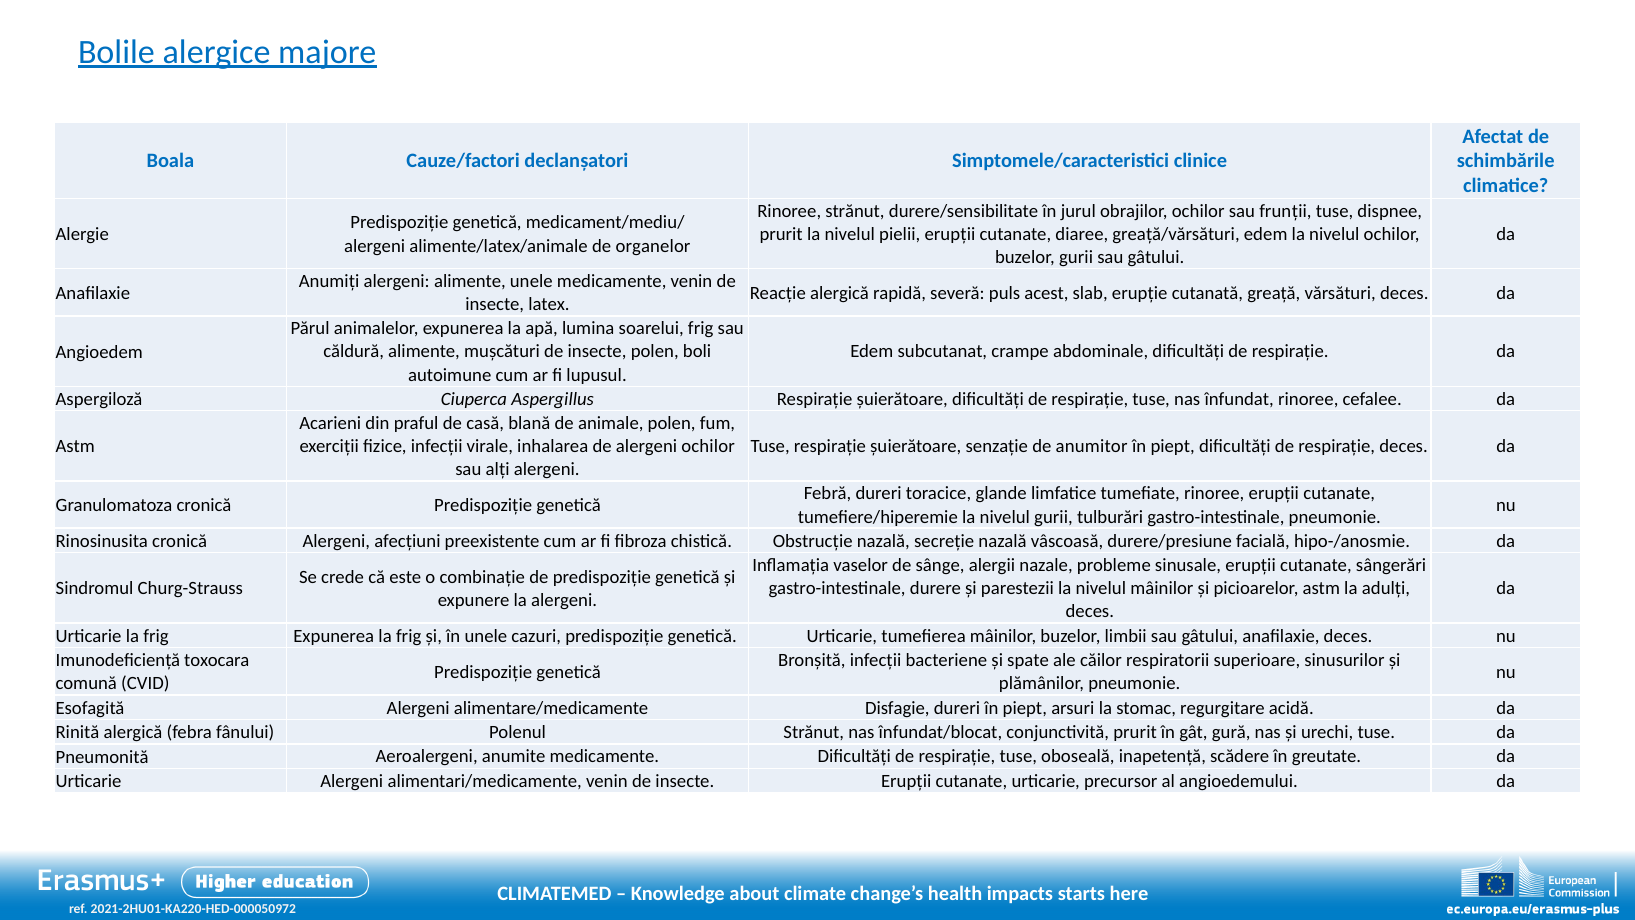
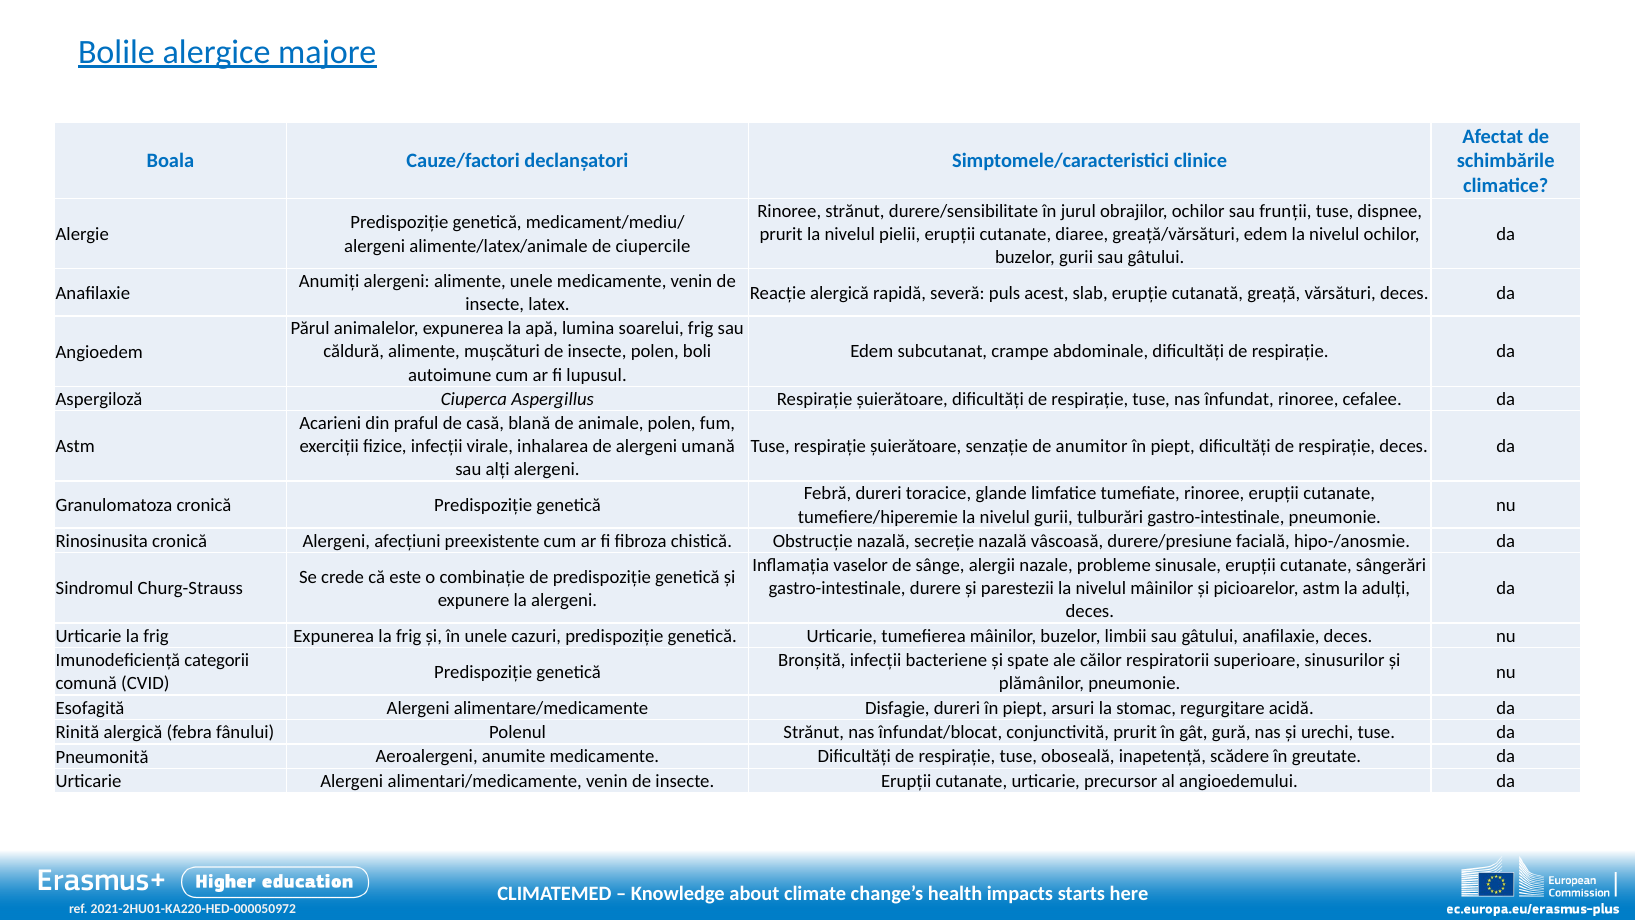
organelor: organelor -> ciupercile (653, 246)
alergeni ochilor: ochilor -> umană (708, 446)
toxocara: toxocara -> categorii (217, 660)
